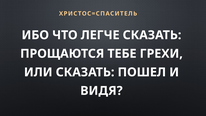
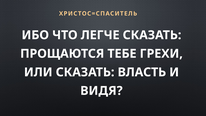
ПОШЕЛ: ПОШЕЛ -> ВЛАСТЬ (142, 72)
